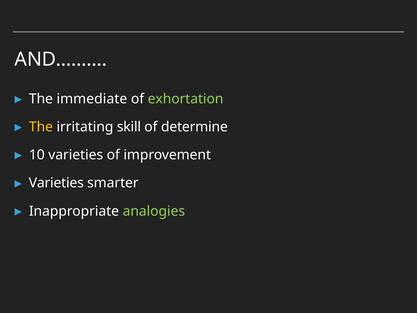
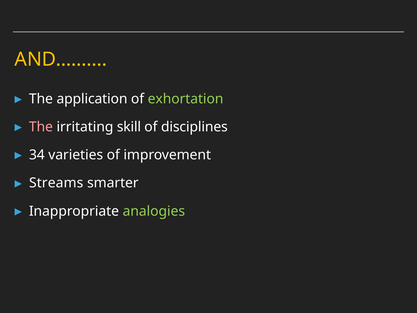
AND……… colour: white -> yellow (61, 59)
immediate: immediate -> application (92, 99)
The colour: yellow -> pink (41, 127)
determine: determine -> disciplines (194, 127)
10: 10 -> 34 (37, 155)
Varieties: Varieties -> Streams (56, 183)
